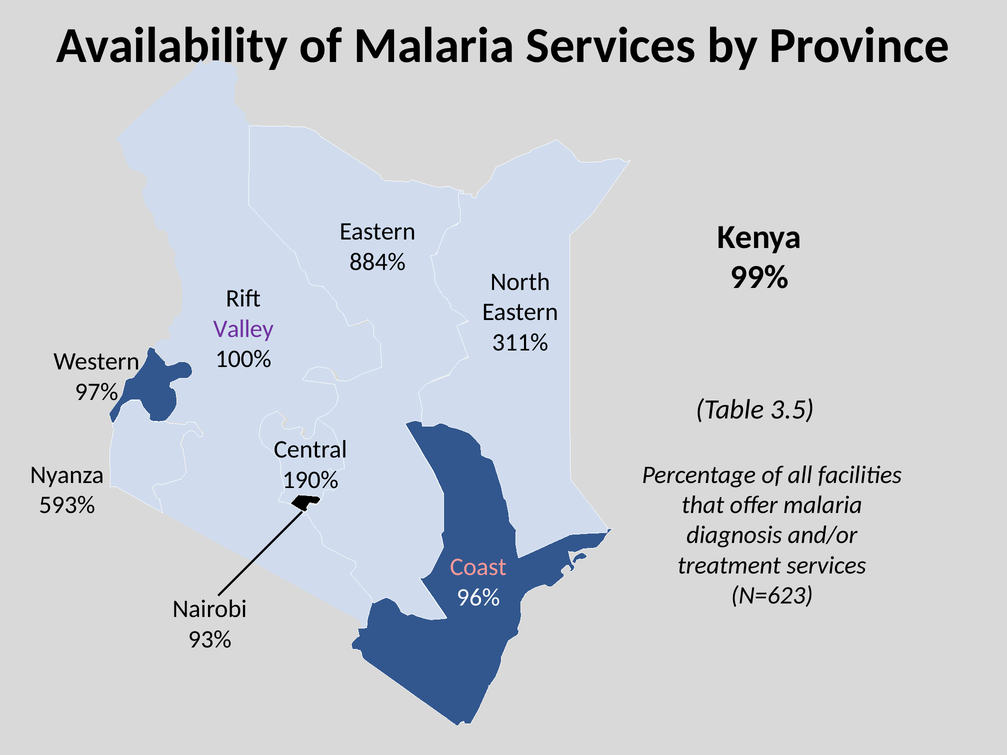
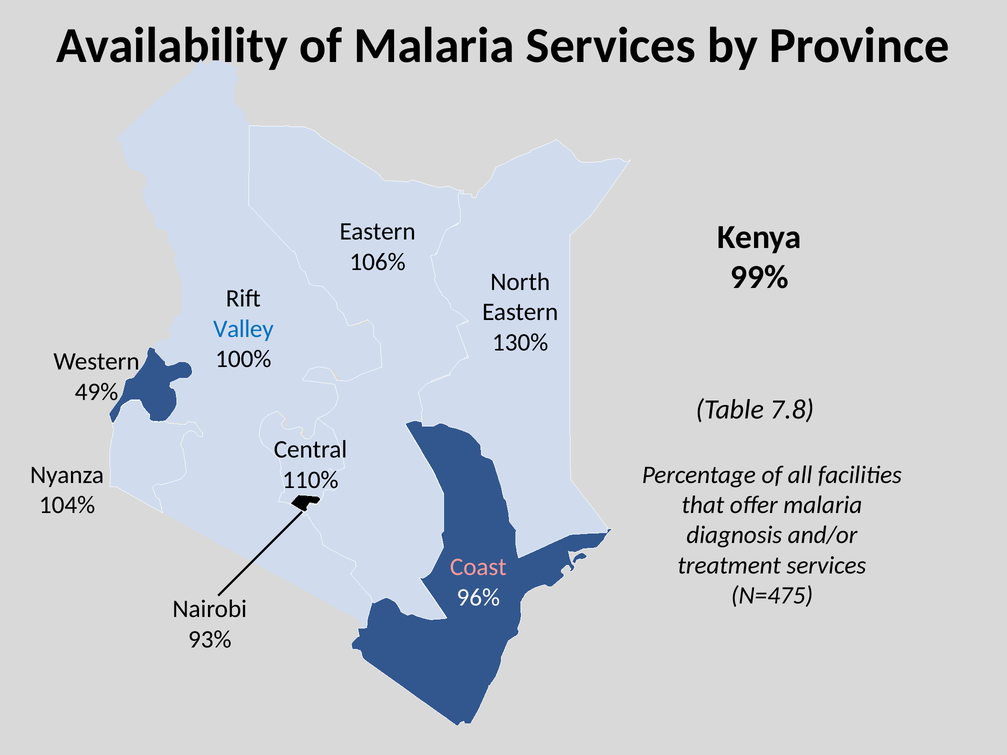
884%: 884% -> 106% (378, 262)
Valley colour: purple -> blue (243, 329)
311%: 311% -> 130% (520, 342)
97%: 97% -> 49% (97, 392)
3.5: 3.5 -> 7.8 (792, 410)
190%: 190% -> 110% (310, 480)
593%: 593% -> 104% (67, 505)
N=623: N=623 -> N=475 (772, 596)
